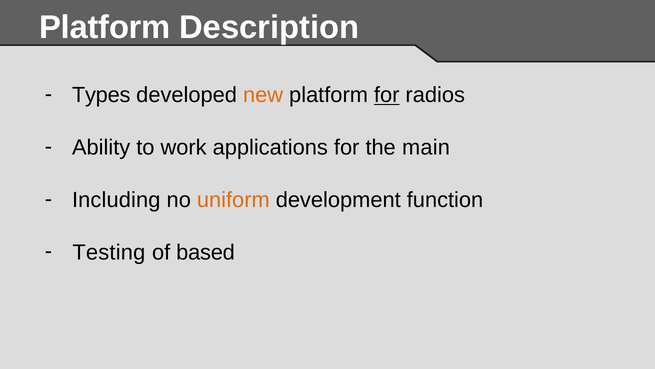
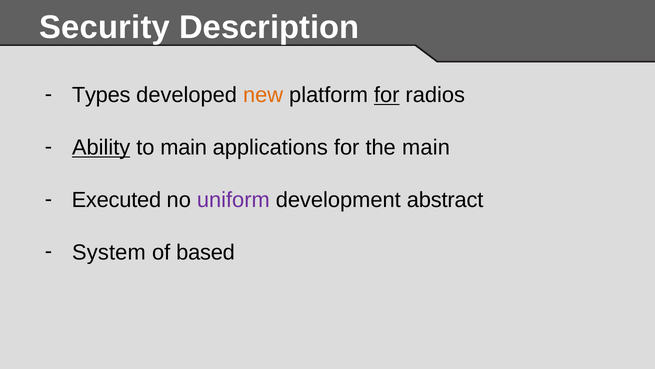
Platform: Platform -> Security (105, 27)
Ability underline: none -> present (101, 147)
to work: work -> main (184, 147)
Including: Including -> Executed (116, 200)
uniform colour: orange -> purple (233, 200)
function: function -> abstract (445, 200)
Testing: Testing -> System (109, 252)
